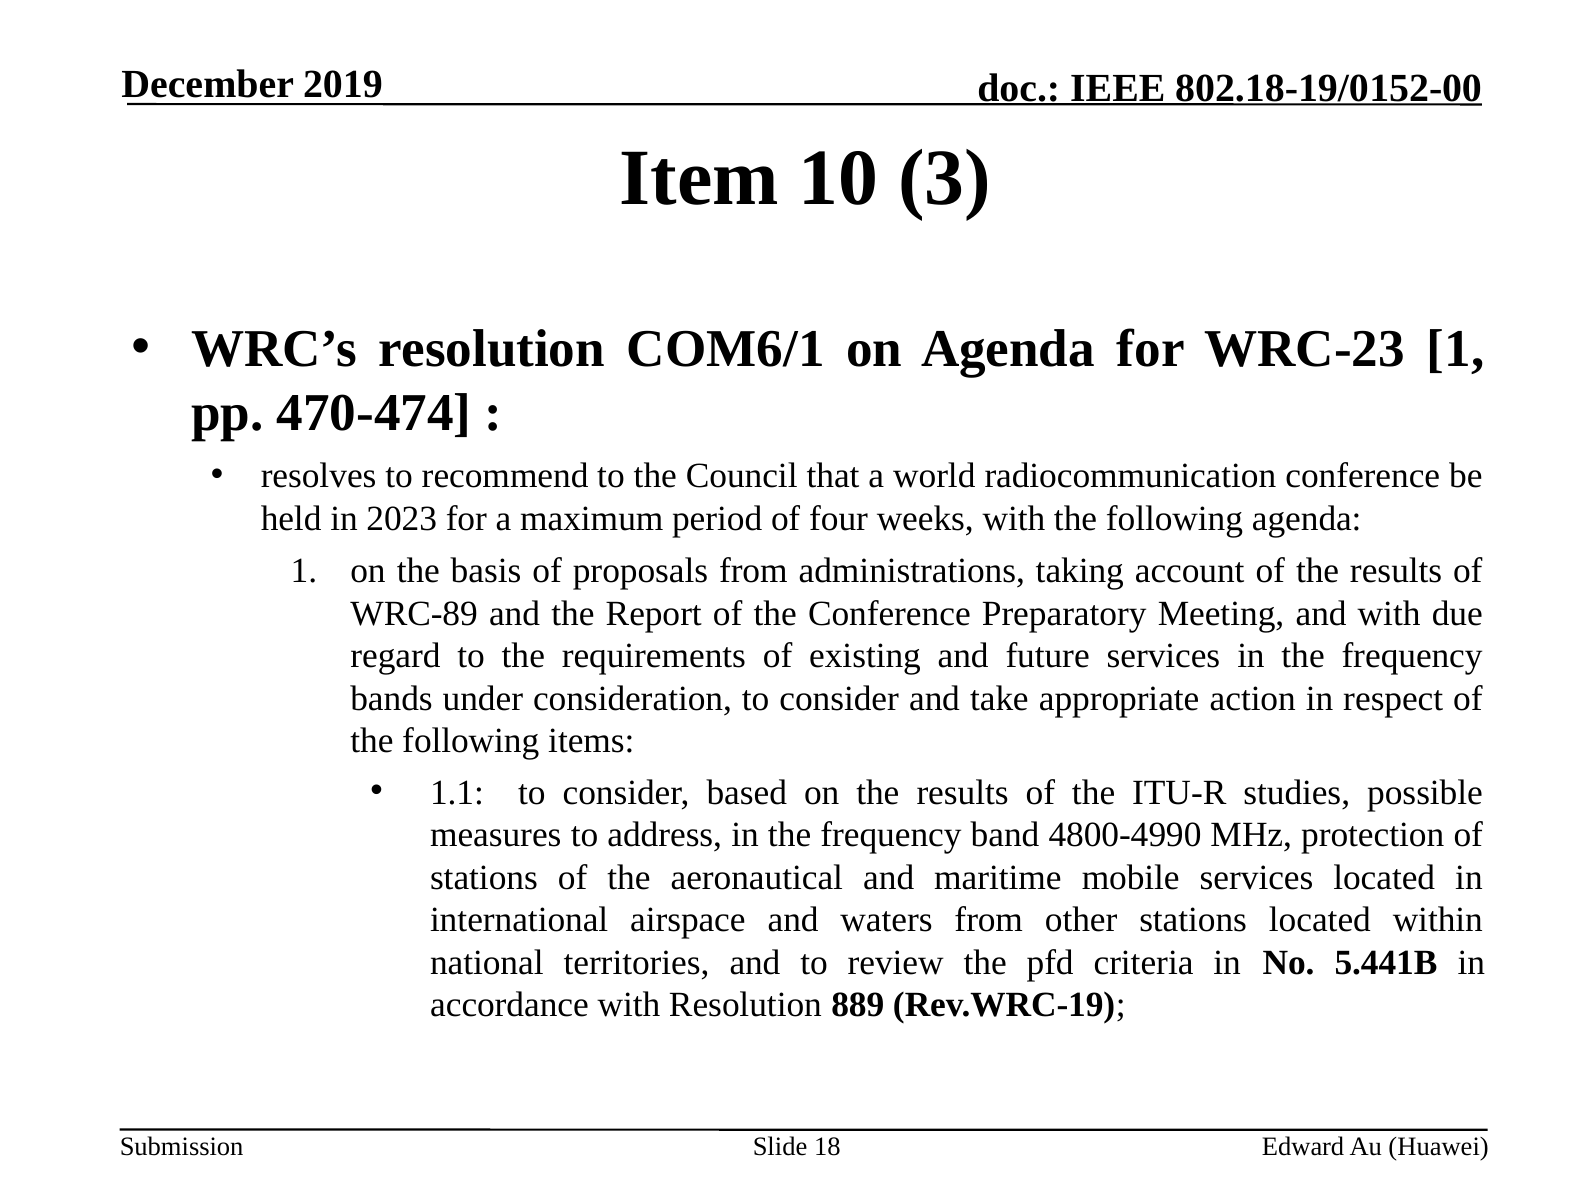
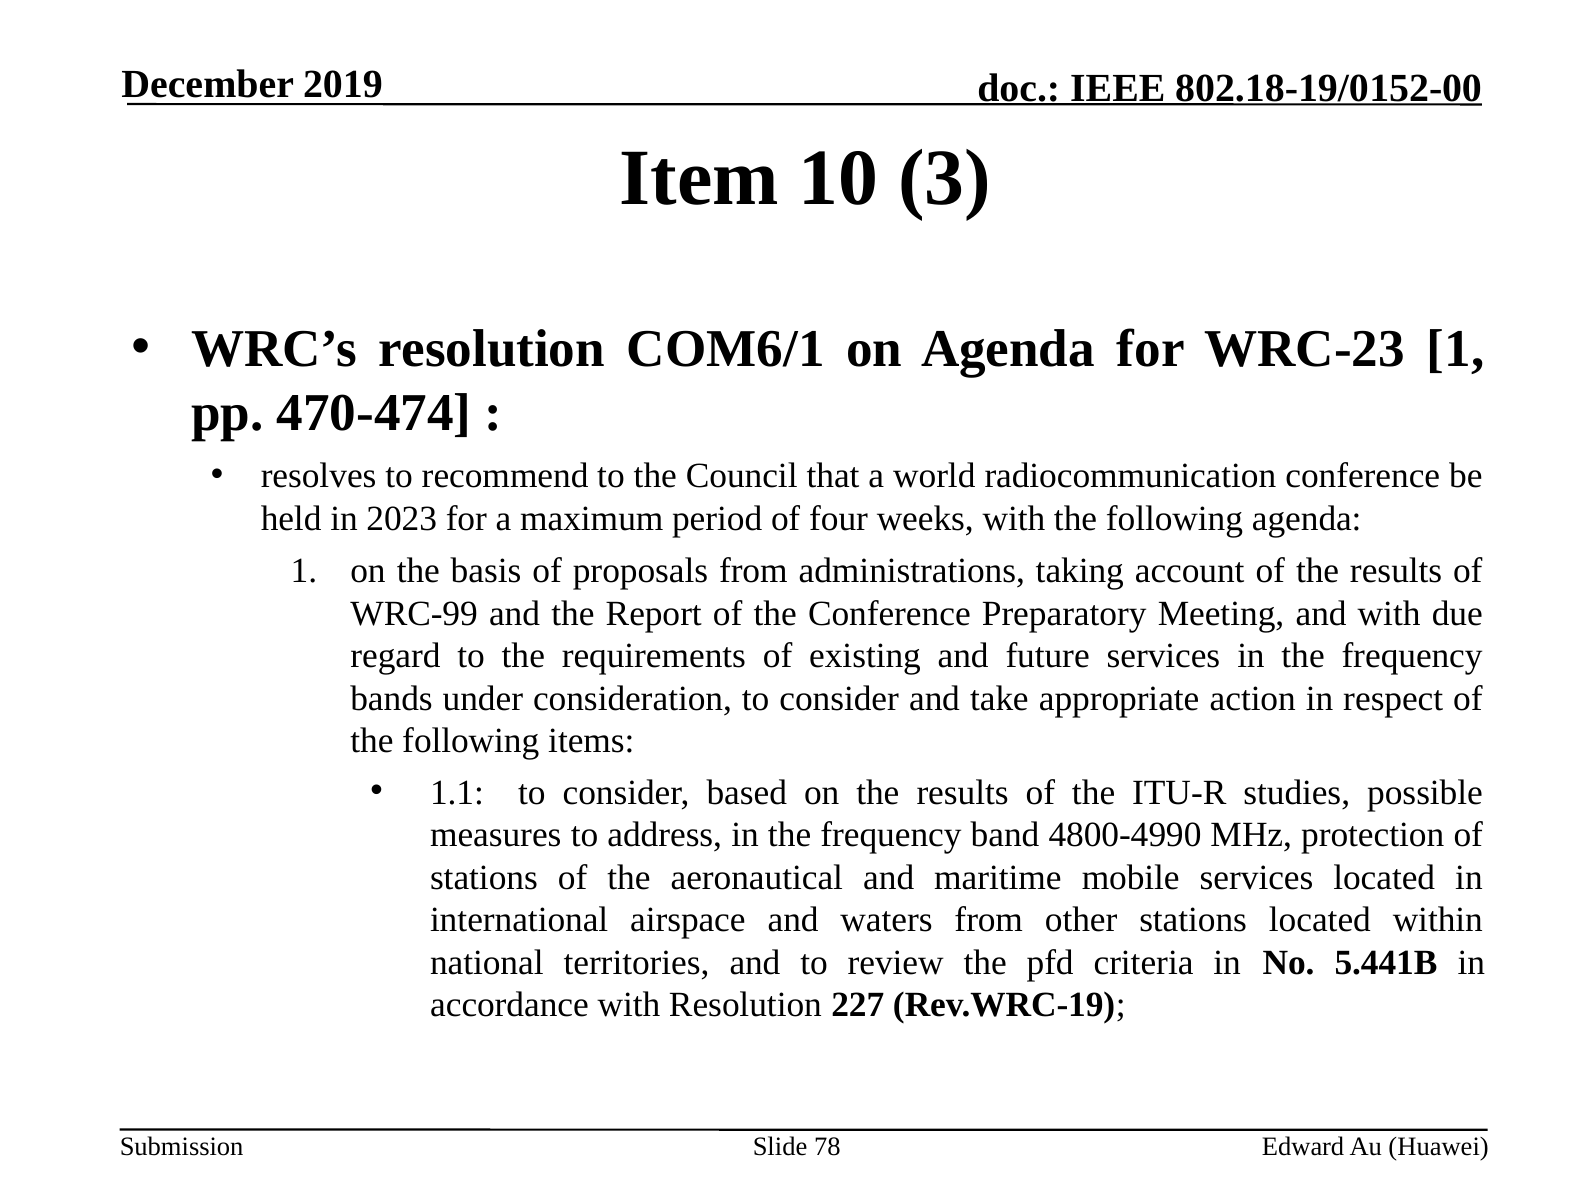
WRC-89: WRC-89 -> WRC-99 (414, 613)
889: 889 -> 227 (858, 1004)
18: 18 -> 78 (827, 1147)
